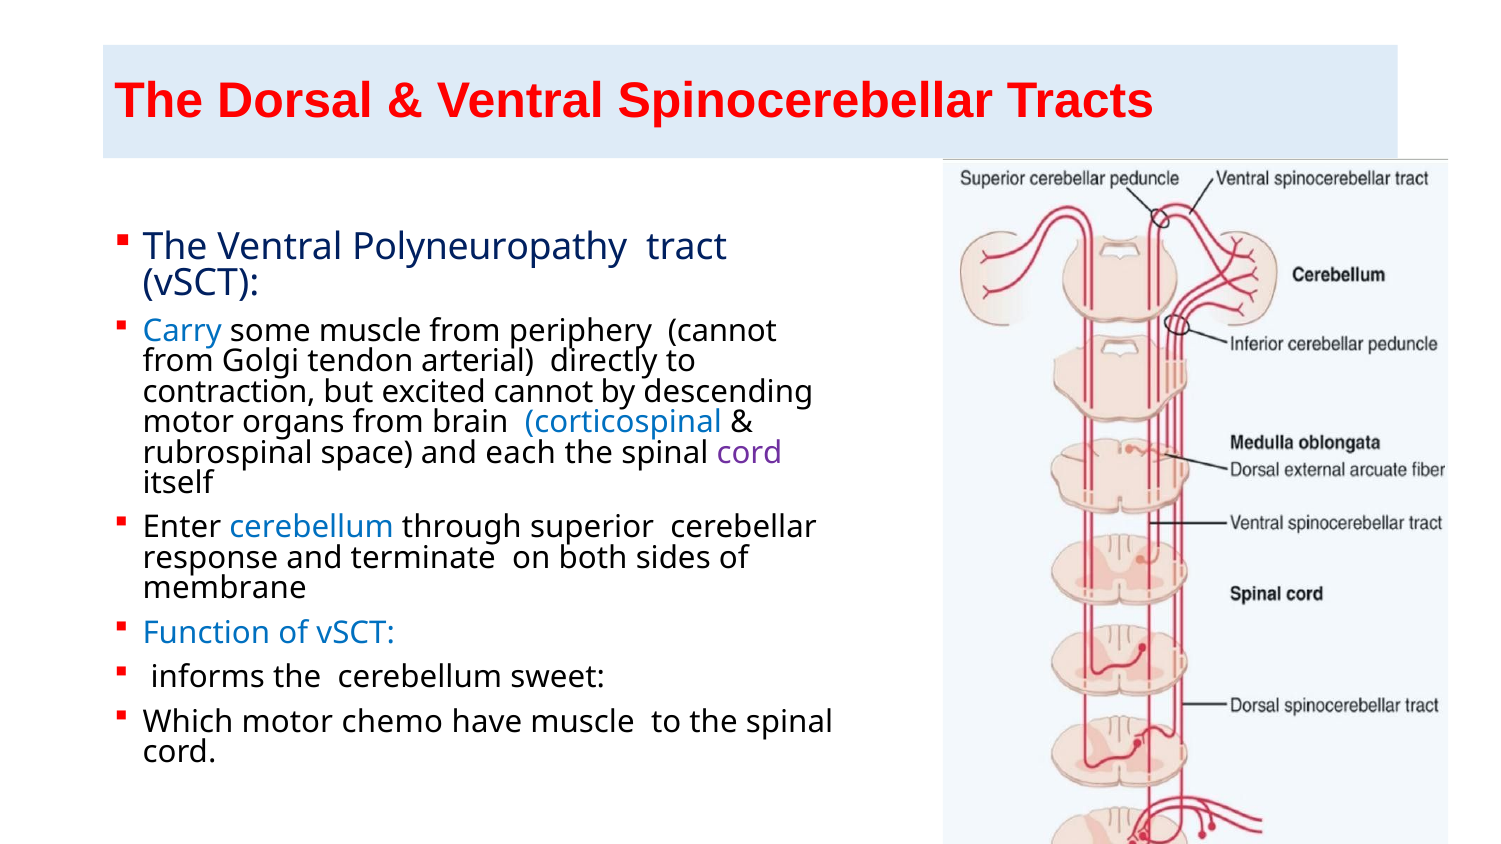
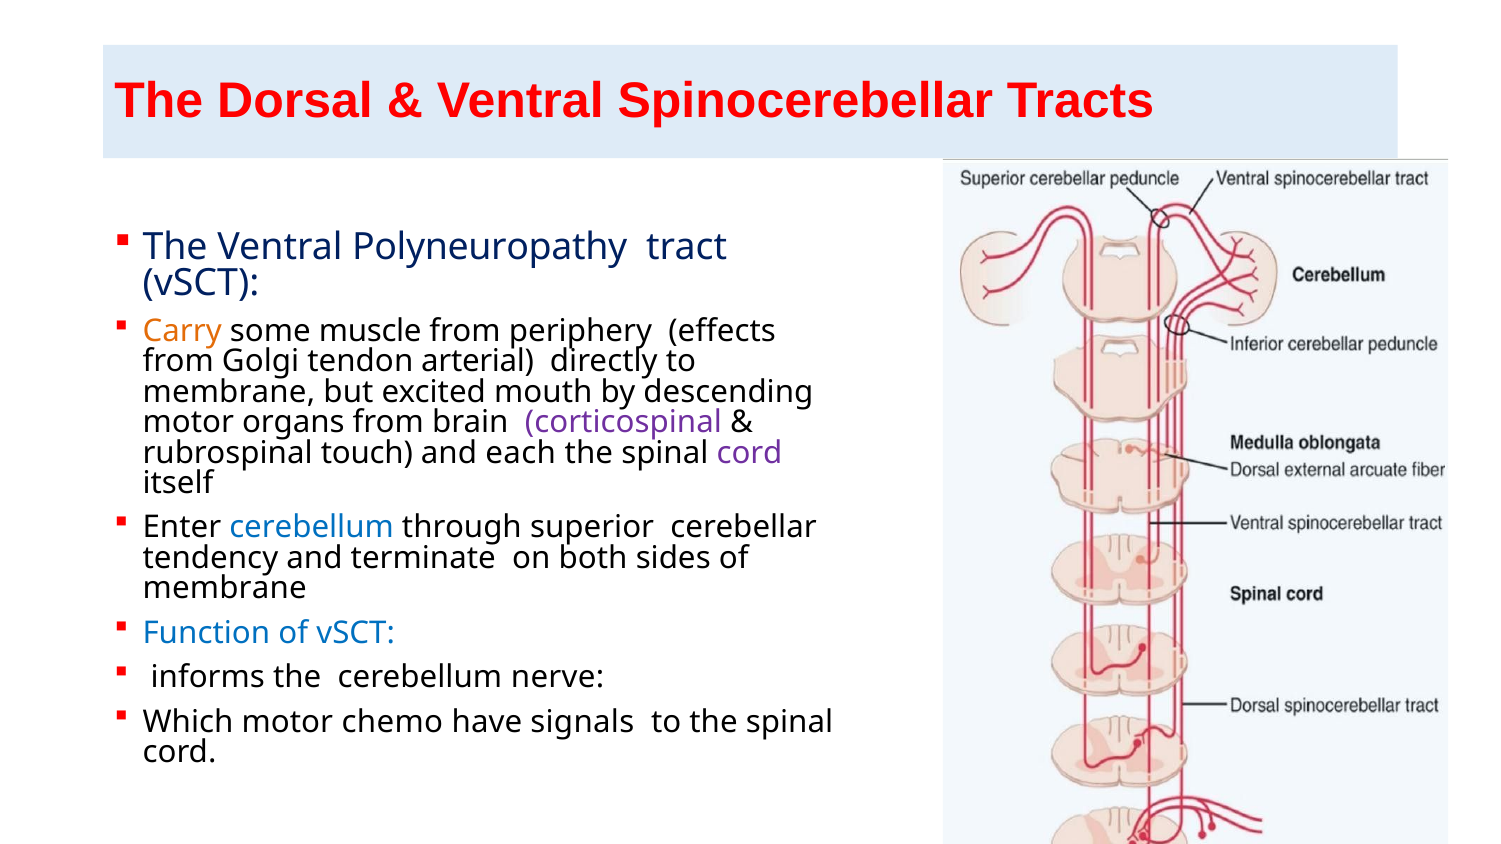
Carry colour: blue -> orange (182, 331)
periphery cannot: cannot -> effects (722, 331)
contraction: contraction -> membrane (229, 392)
excited cannot: cannot -> mouth (543, 392)
corticospinal colour: blue -> purple (623, 423)
space: space -> touch (367, 453)
response: response -> tendency (210, 558)
sweet: sweet -> nerve (558, 678)
have muscle: muscle -> signals (582, 722)
